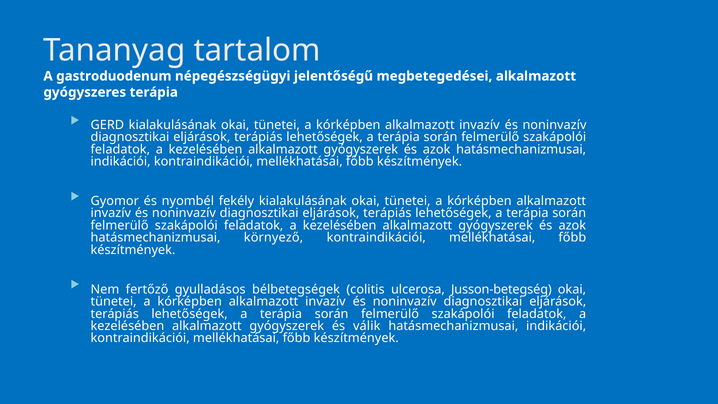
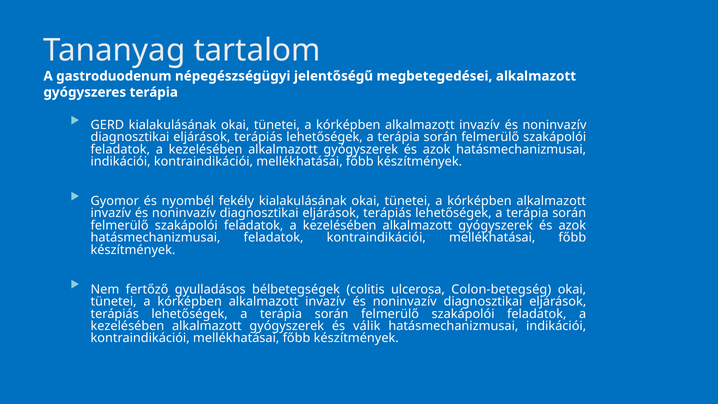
hatásmechanizmusai környező: környező -> feladatok (274, 238)
Jusson-betegség: Jusson-betegség -> Colon-betegség (501, 289)
